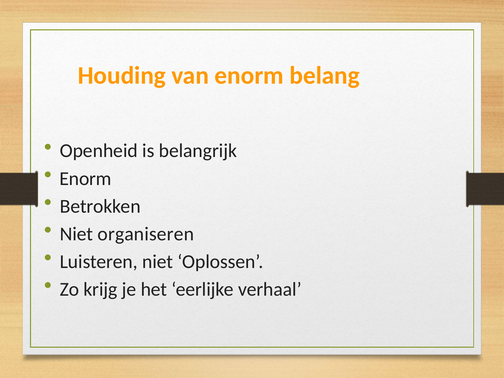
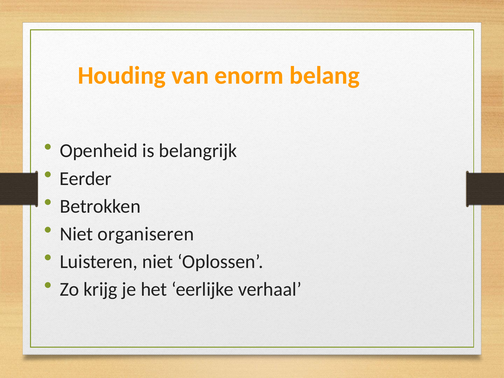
Enorm: Enorm -> Eerder (86, 179)
